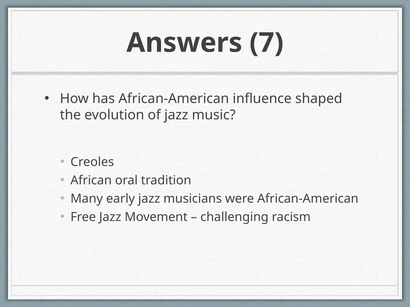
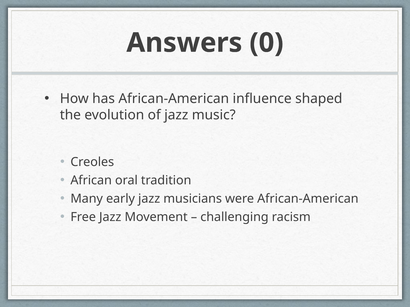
7: 7 -> 0 (266, 43)
